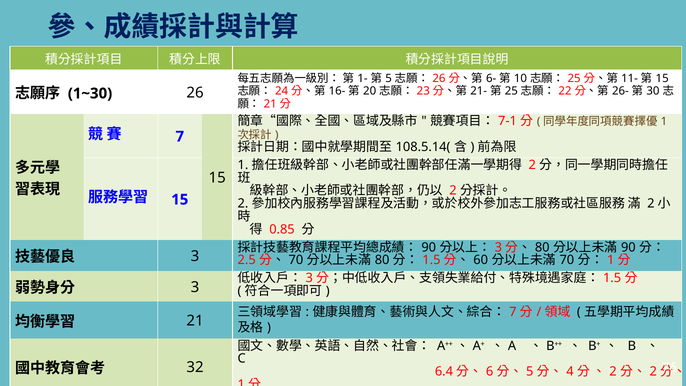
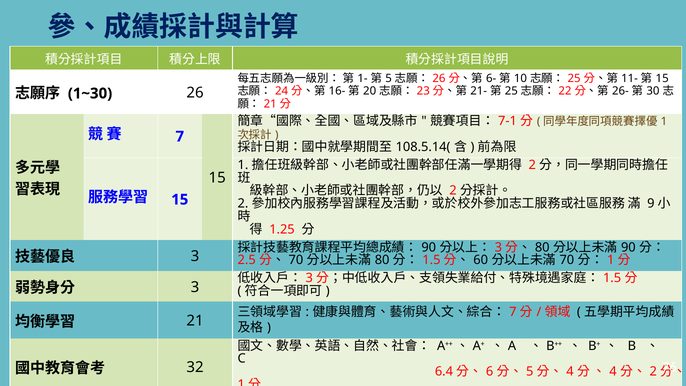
2: 2 -> 9 (651, 204)
0.85: 0.85 -> 1.25 (282, 229)
2: 2 -> 4 (613, 371)
